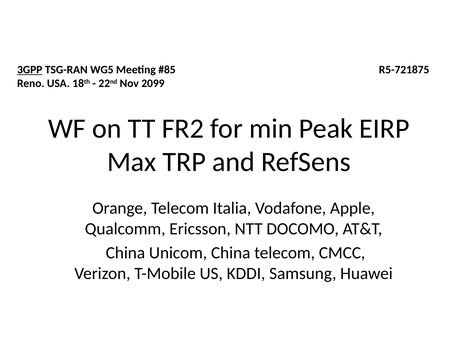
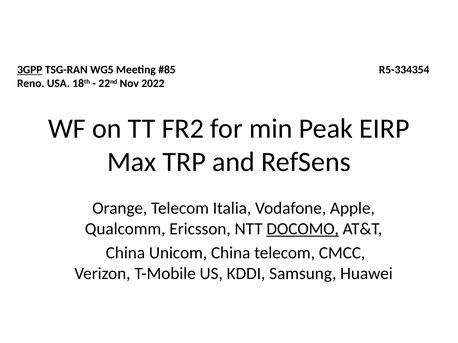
R5-721875: R5-721875 -> R5-334354 (404, 70)
2099: 2099 -> 2022 (153, 84)
DOCOMO underline: none -> present (303, 229)
